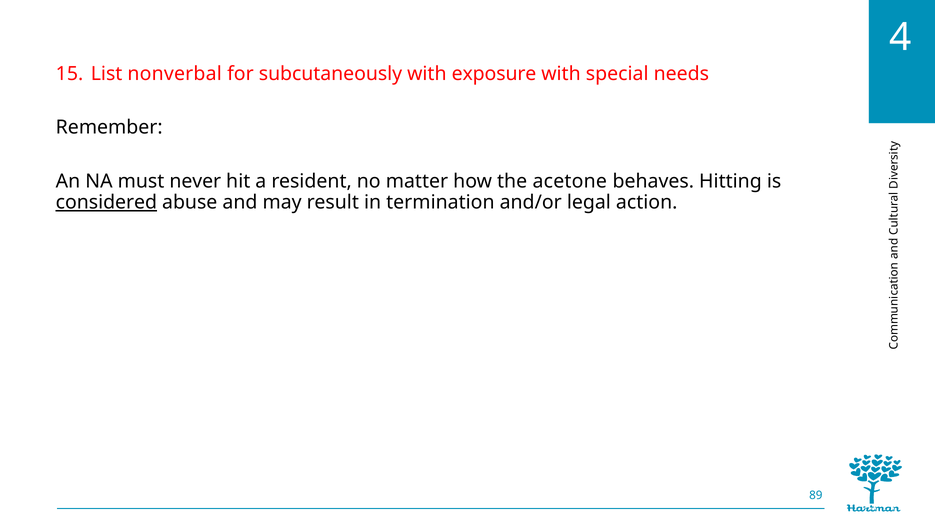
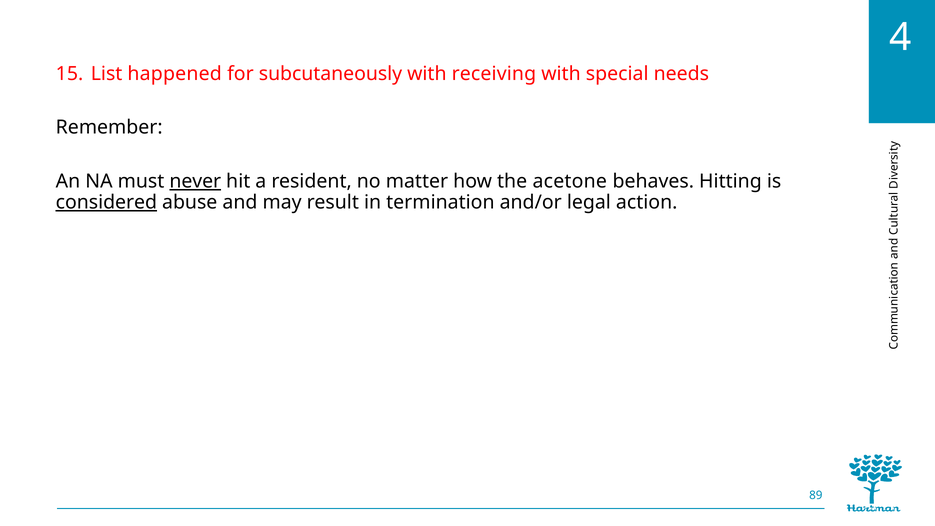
nonverbal: nonverbal -> happened (175, 74)
exposure: exposure -> receiving (494, 74)
never underline: none -> present (195, 181)
